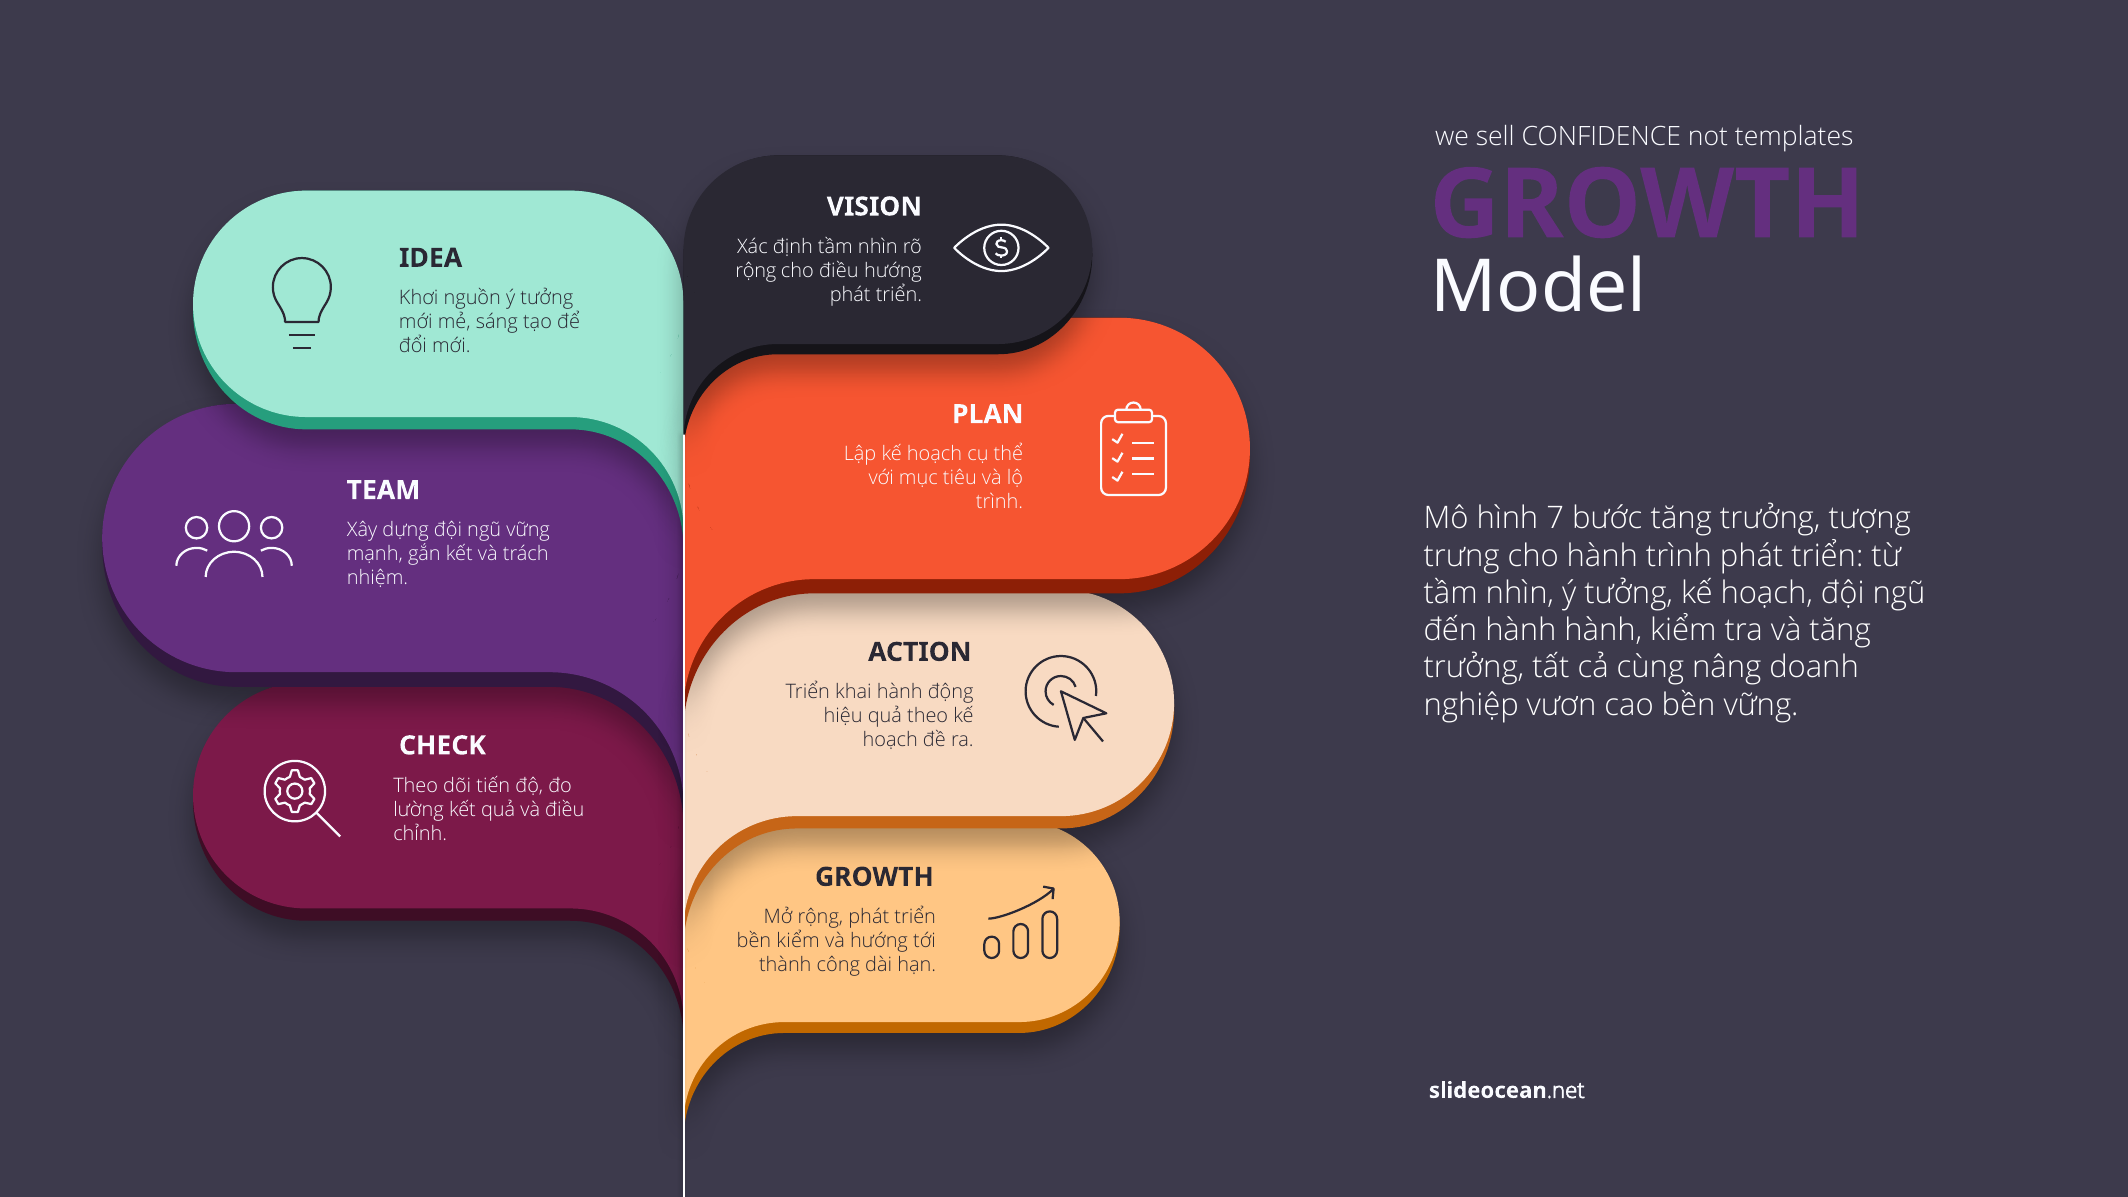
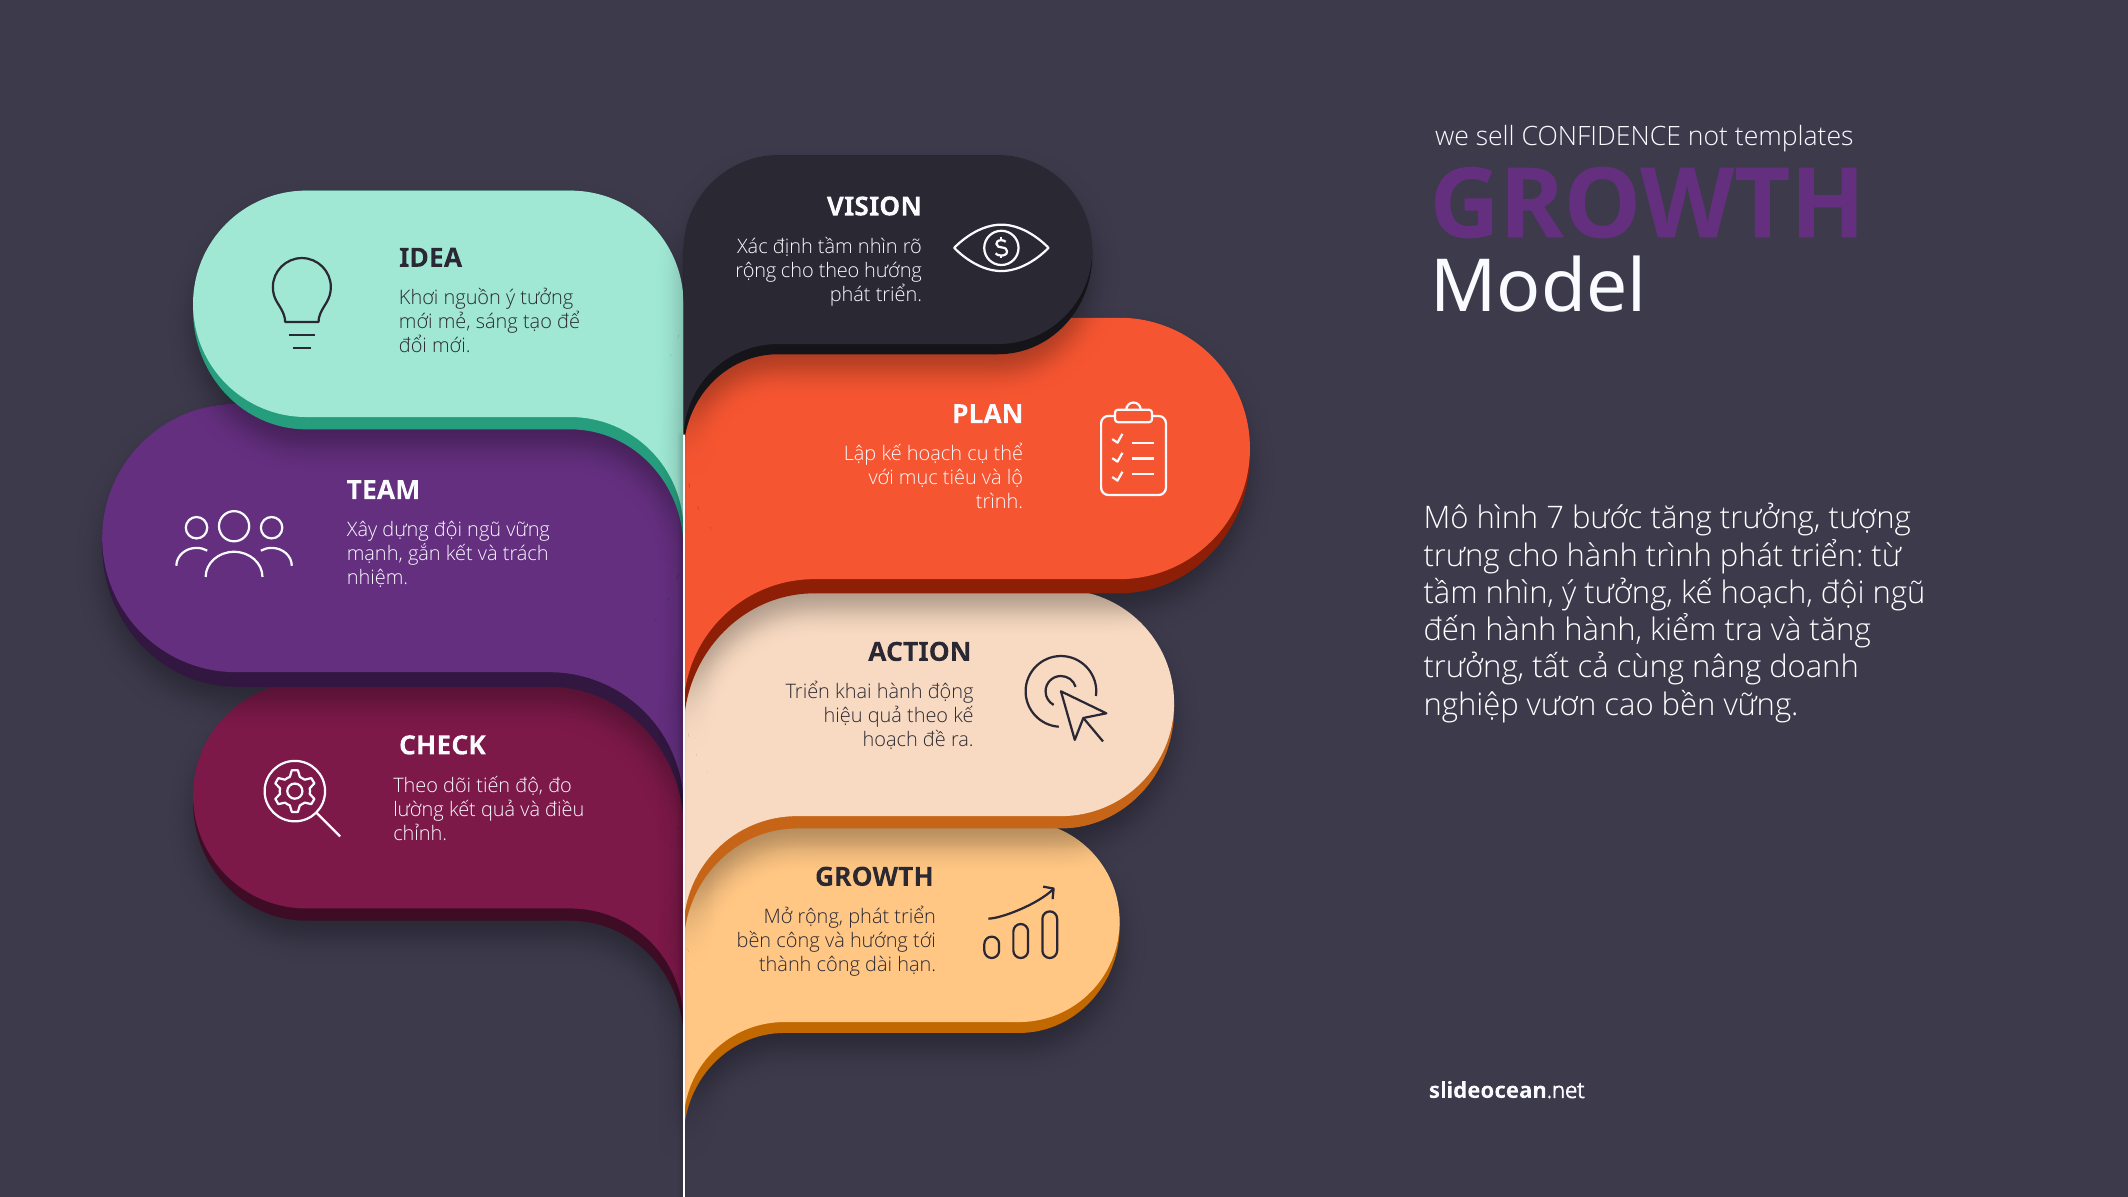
cho điều: điều -> theo (839, 271)
bền kiểm: kiểm -> công (798, 941)
